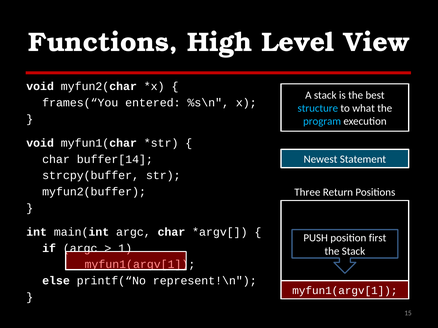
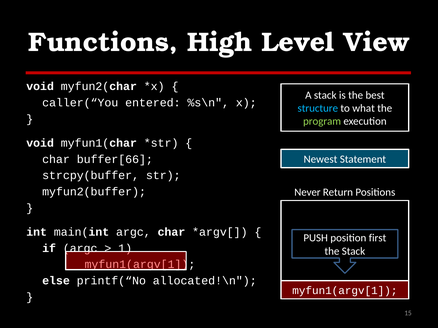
frames(“You: frames(“You -> caller(“You (80, 103)
program colour: light blue -> light green (322, 122)
buffer[14: buffer[14 -> buffer[66 (115, 159)
Three: Three -> Never (307, 192)
represent!\n: represent!\n -> allocated!\n (205, 281)
